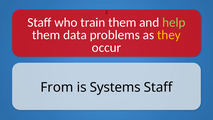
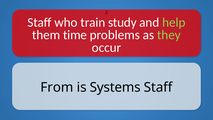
train them: them -> study (122, 22)
data: data -> time (75, 35)
they colour: yellow -> light green (169, 35)
